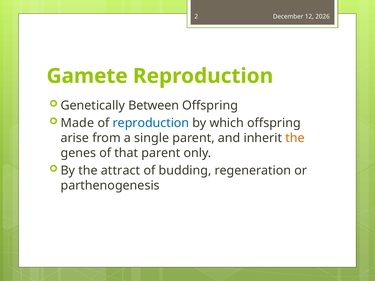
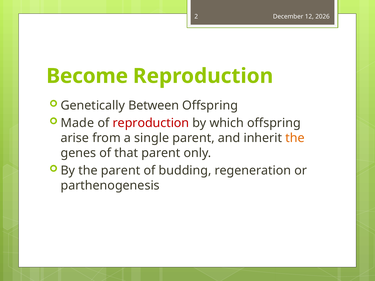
Gamete: Gamete -> Become (87, 76)
reproduction colour: blue -> red (151, 123)
the attract: attract -> parent (121, 171)
